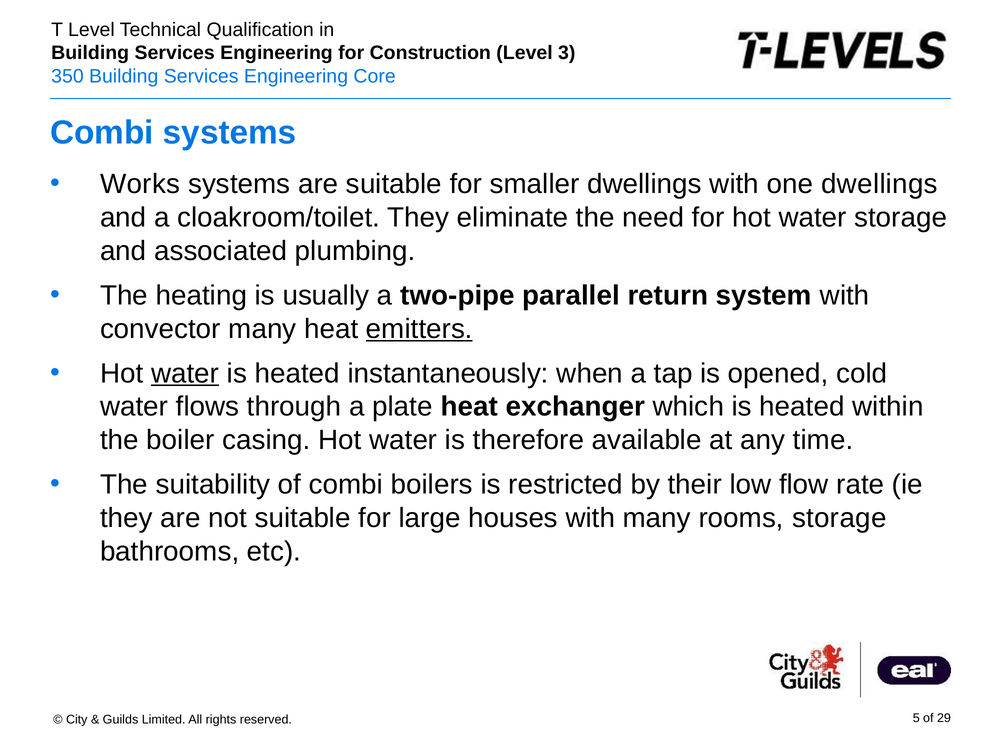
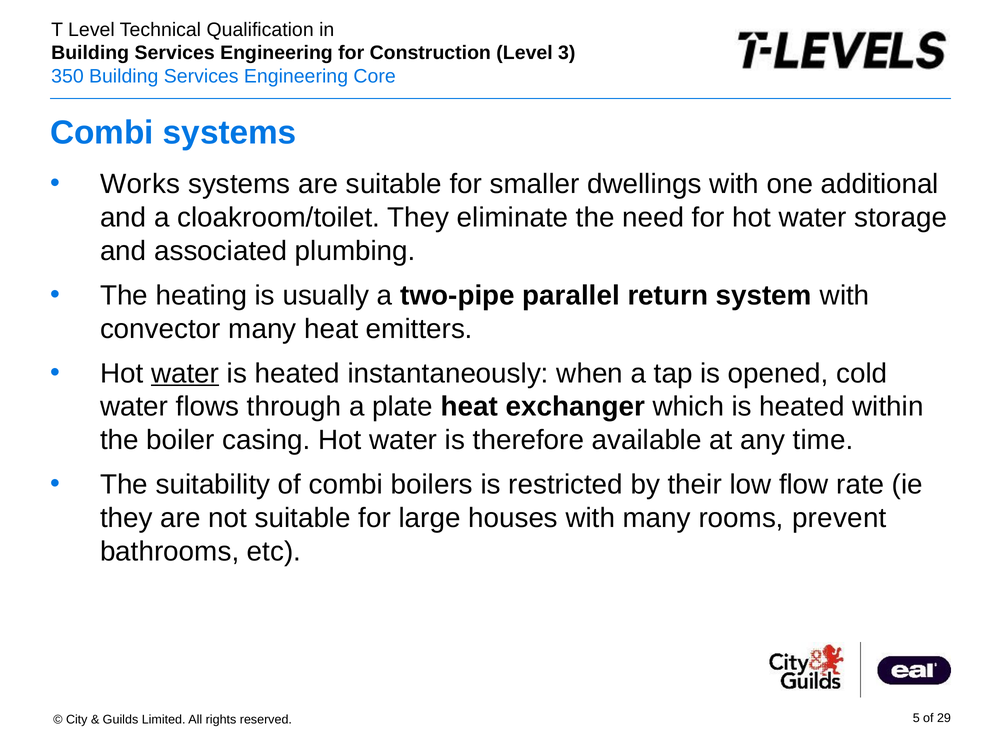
one dwellings: dwellings -> additional (880, 184)
emitters underline: present -> none (419, 329)
rooms storage: storage -> prevent (839, 518)
